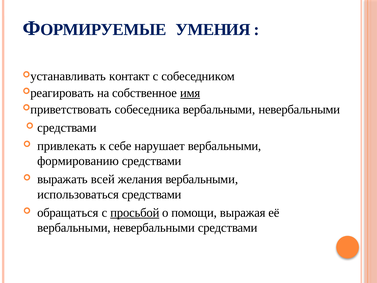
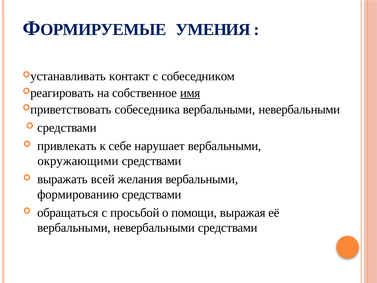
формированию: формированию -> окружающими (78, 161)
использоваться: использоваться -> формированию (78, 194)
просьбой underline: present -> none (135, 212)
